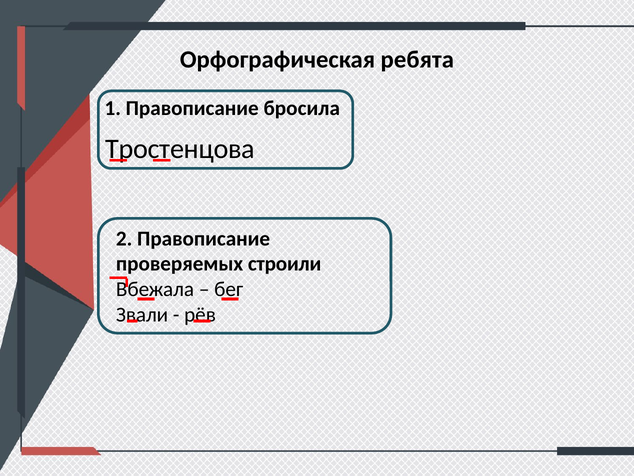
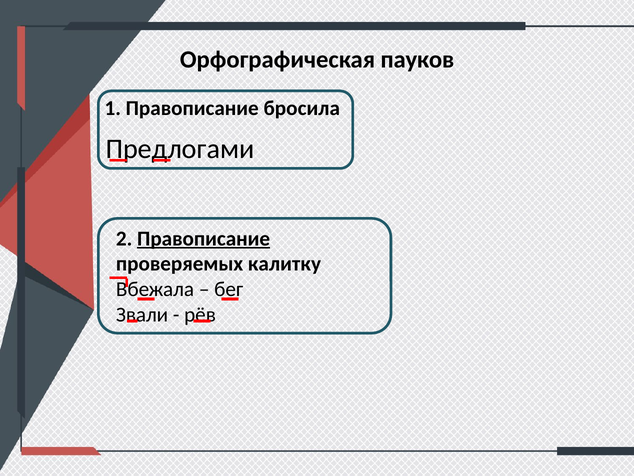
ребята: ребята -> пауков (417, 59)
Тростенцова: Тростенцова -> Предлогами (180, 149)
Правописание underline: none -> present (204, 238)
строили: строили -> калитку (284, 264)
